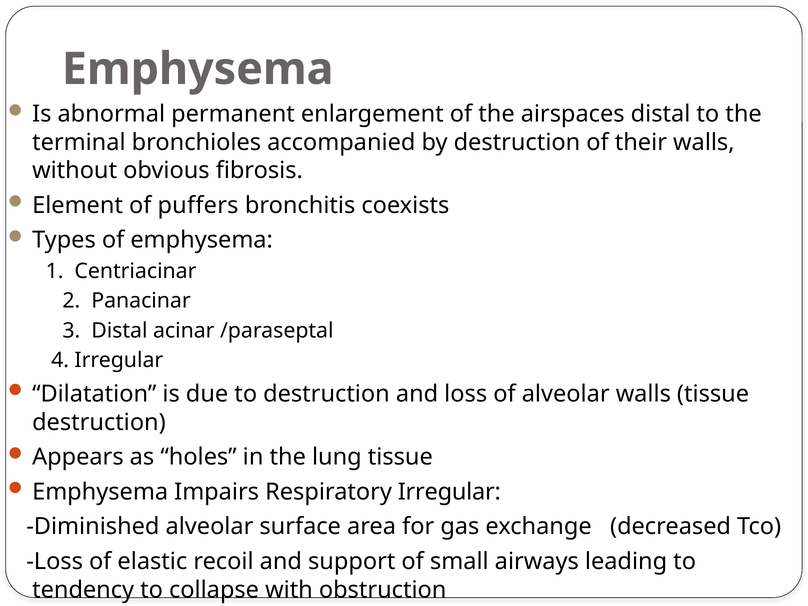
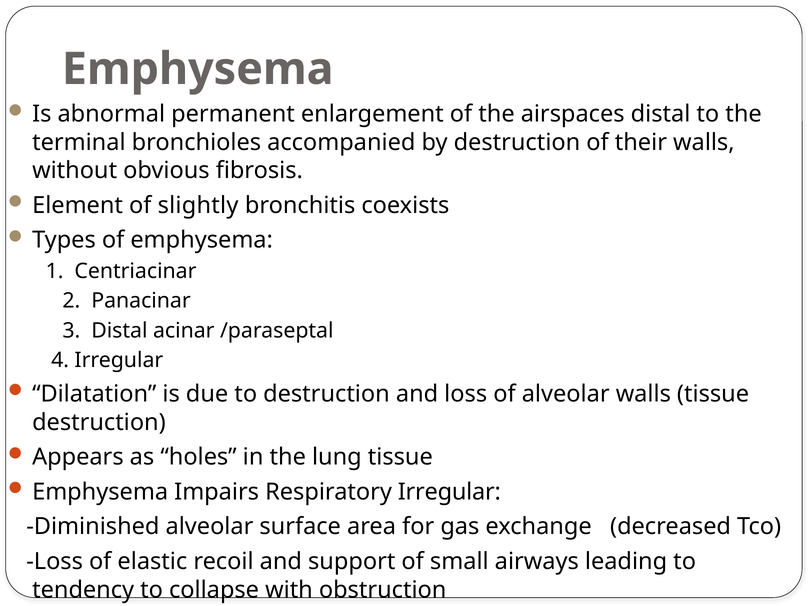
puffers: puffers -> slightly (198, 205)
